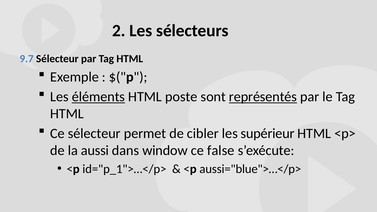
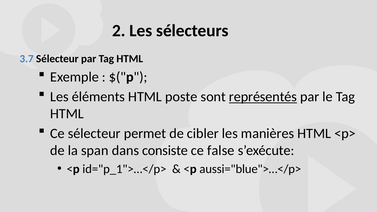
9.7: 9.7 -> 3.7 (27, 59)
éléments underline: present -> none (98, 97)
supérieur: supérieur -> manières (268, 134)
aussi: aussi -> span (95, 150)
window: window -> consiste (165, 150)
